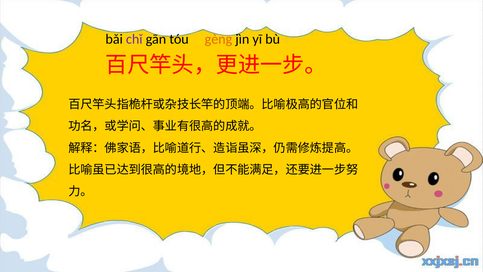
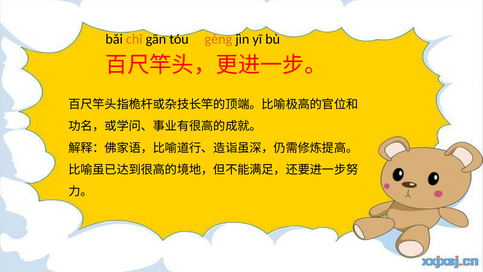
chǐ colour: purple -> orange (134, 39)
